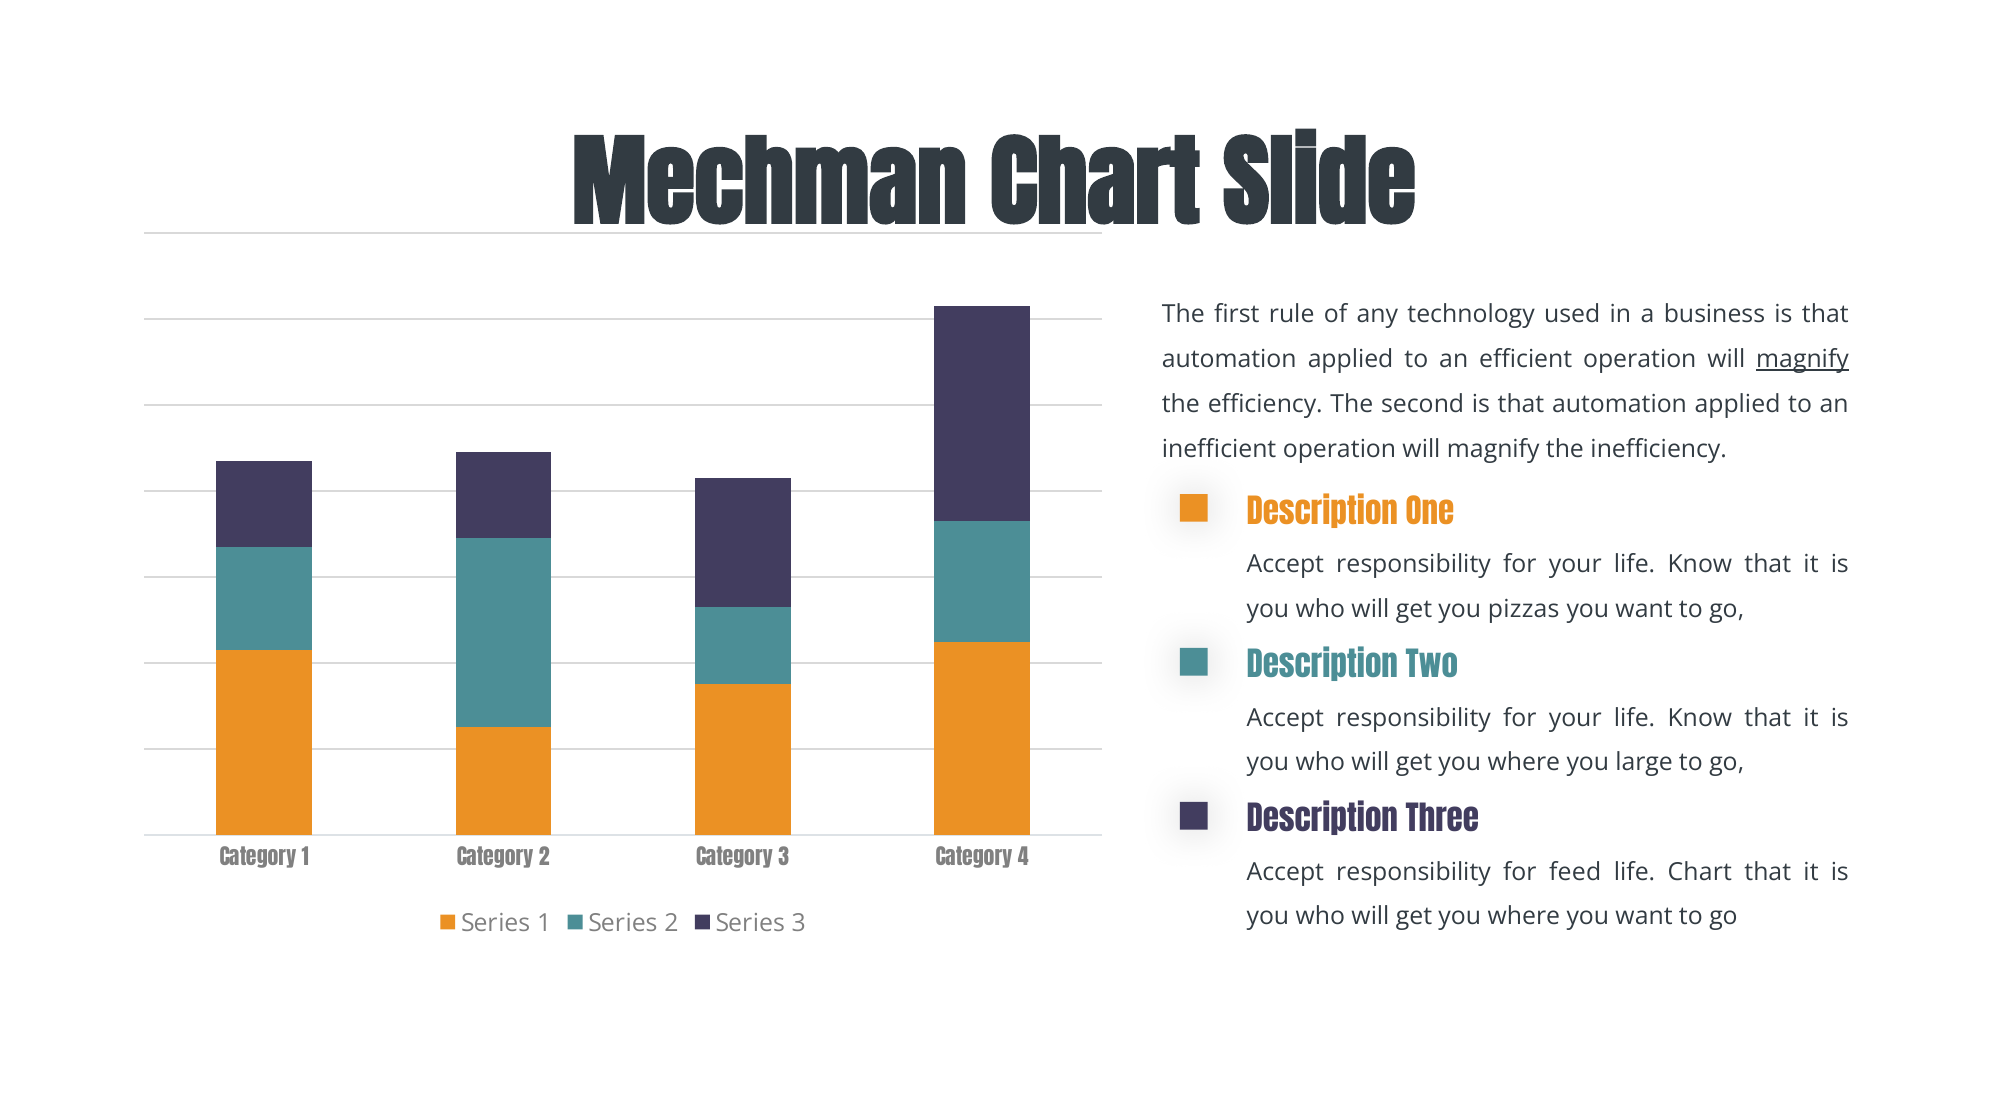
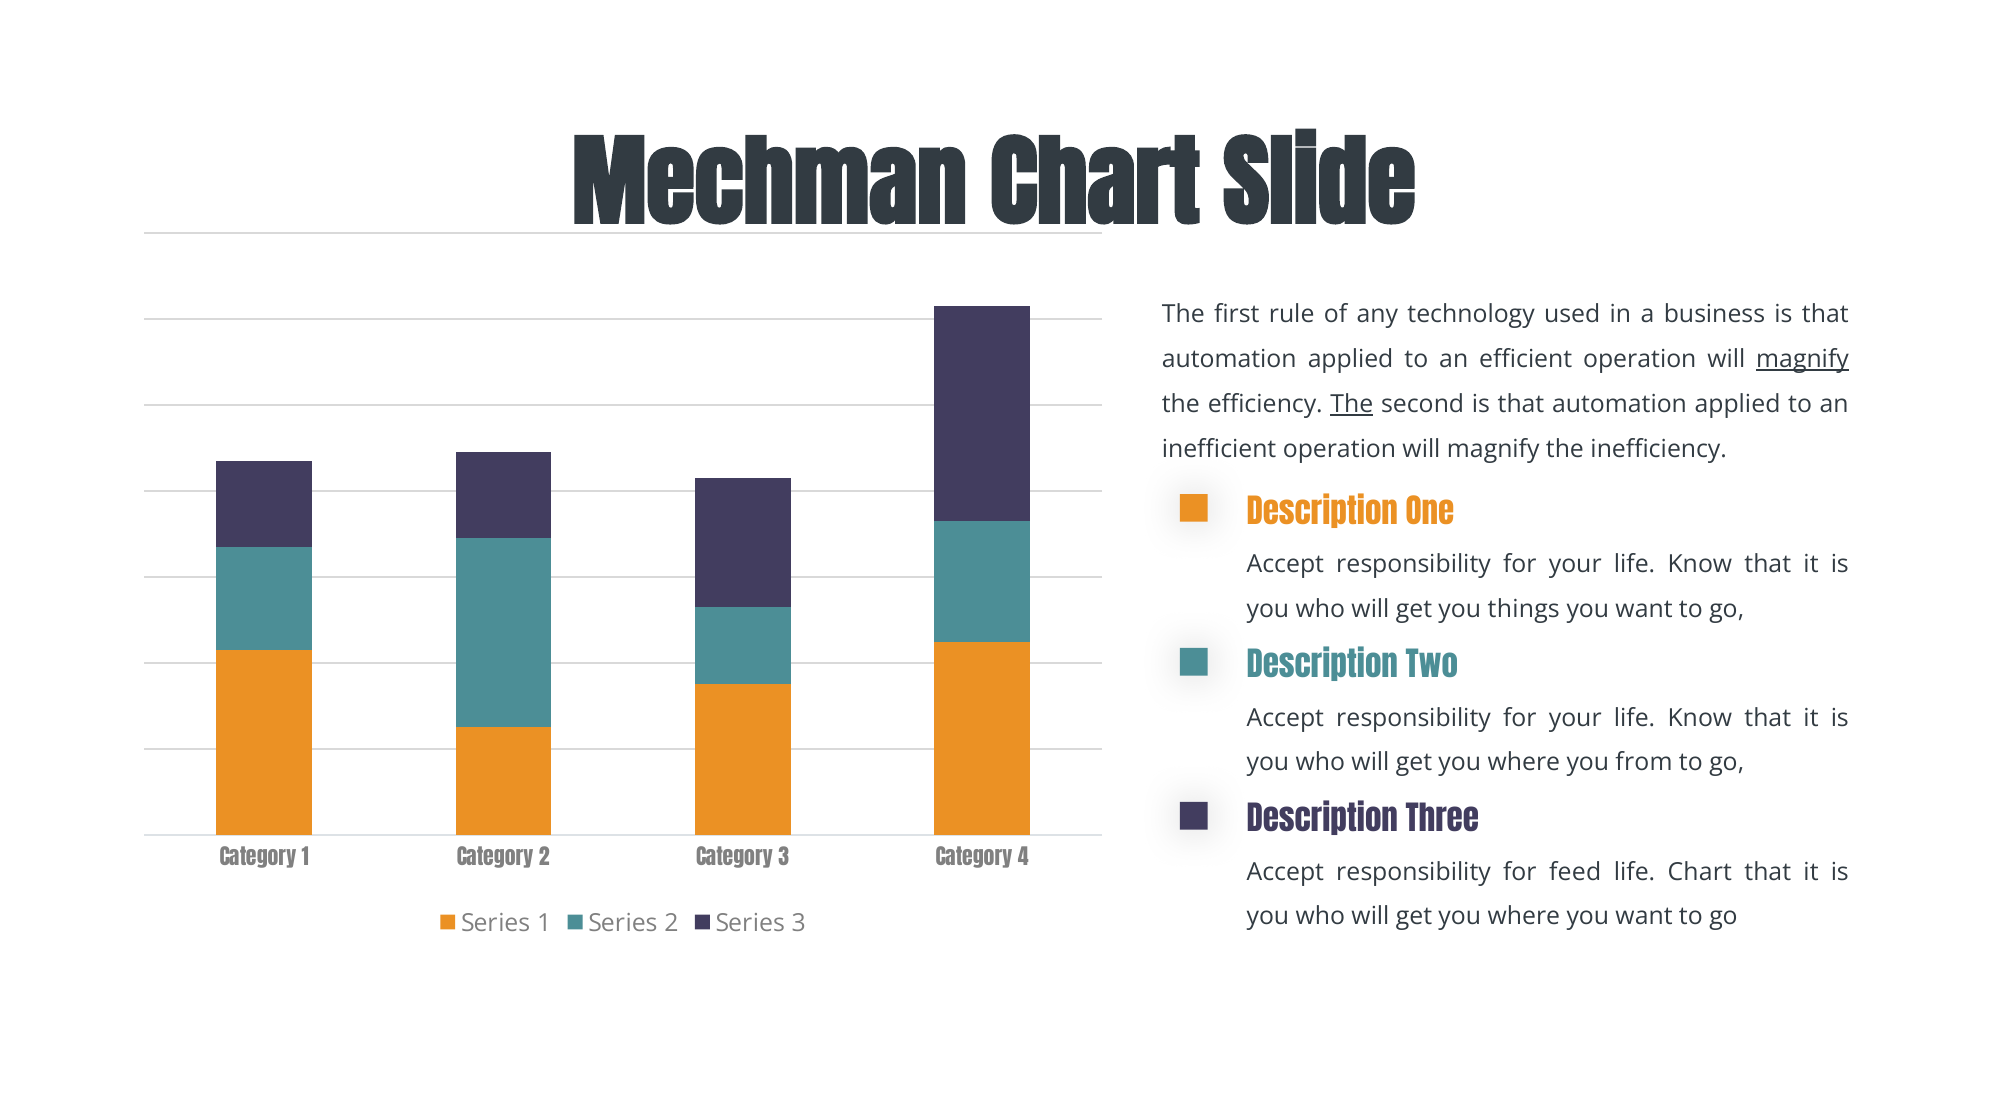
The underline: none -> present (1352, 404)
pizzas: pizzas -> things (1524, 609)
large: large -> from (1644, 763)
